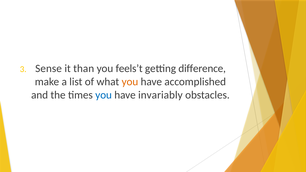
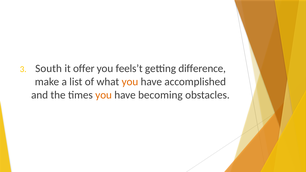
Sense: Sense -> South (49, 68)
than: than -> offer (84, 68)
you colour: blue -> orange (104, 95)
invariably: invariably -> becoming (160, 95)
